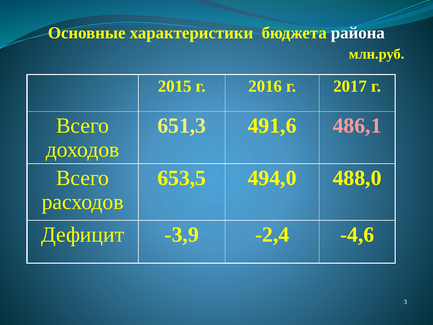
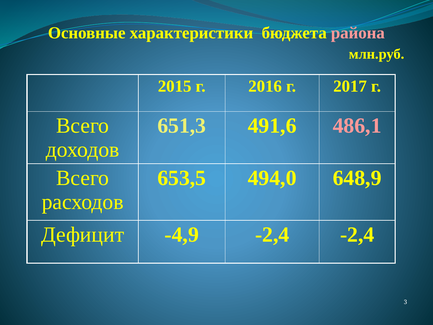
района colour: white -> pink (358, 33)
488,0: 488,0 -> 648,9 (357, 178)
-3,9: -3,9 -> -4,9 (182, 234)
-2,4 -4,6: -4,6 -> -2,4 (357, 234)
